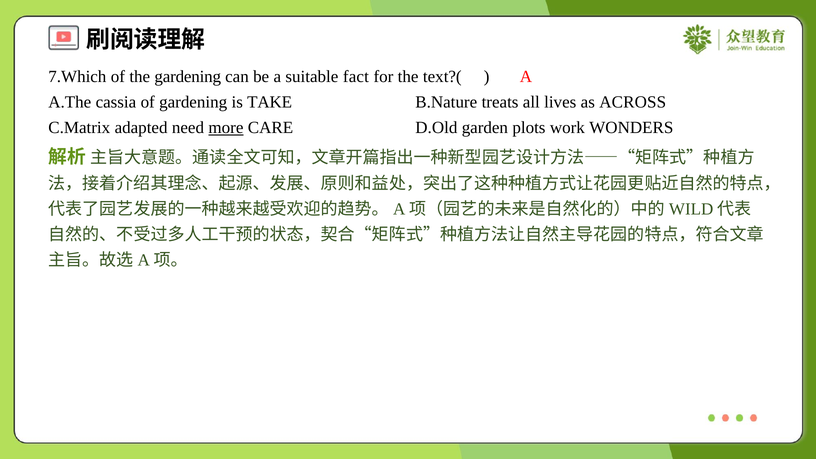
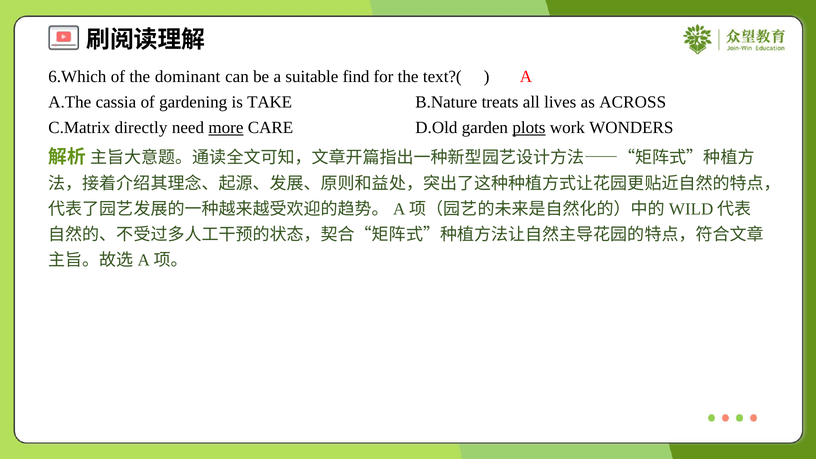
7.Which: 7.Which -> 6.Which (77, 76)
the gardening: gardening -> dominant (188, 76)
fact: fact -> find (356, 76)
adapted: adapted -> directly (141, 127)
plots underline: none -> present (529, 127)
